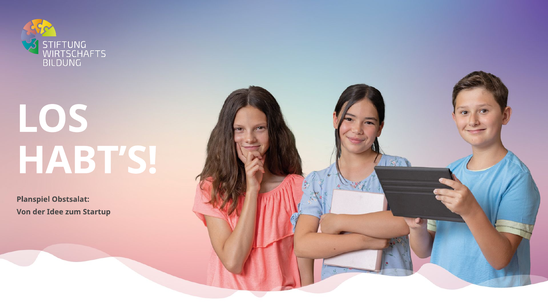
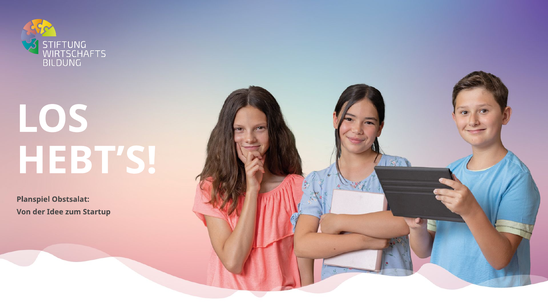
HABT’S: HABT’S -> HEBT’S (87, 161)
